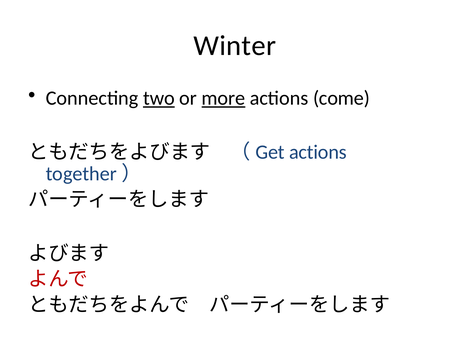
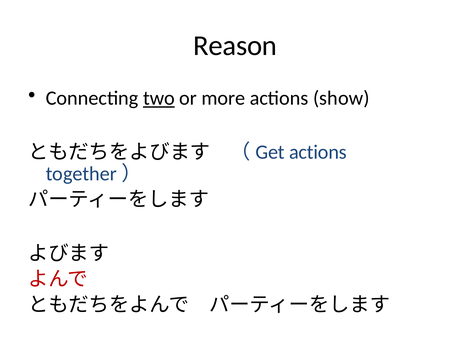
Winter: Winter -> Reason (235, 45)
more underline: present -> none (223, 98)
come: come -> show (341, 98)
